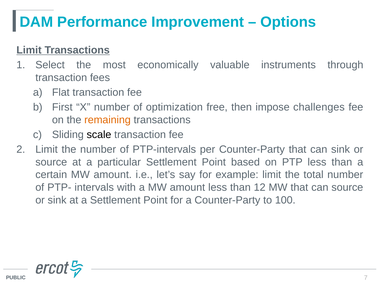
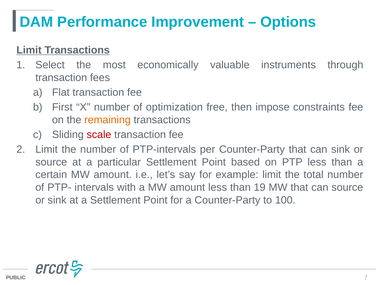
challenges: challenges -> constraints (319, 107)
scale colour: black -> red (99, 135)
12: 12 -> 19 (260, 187)
